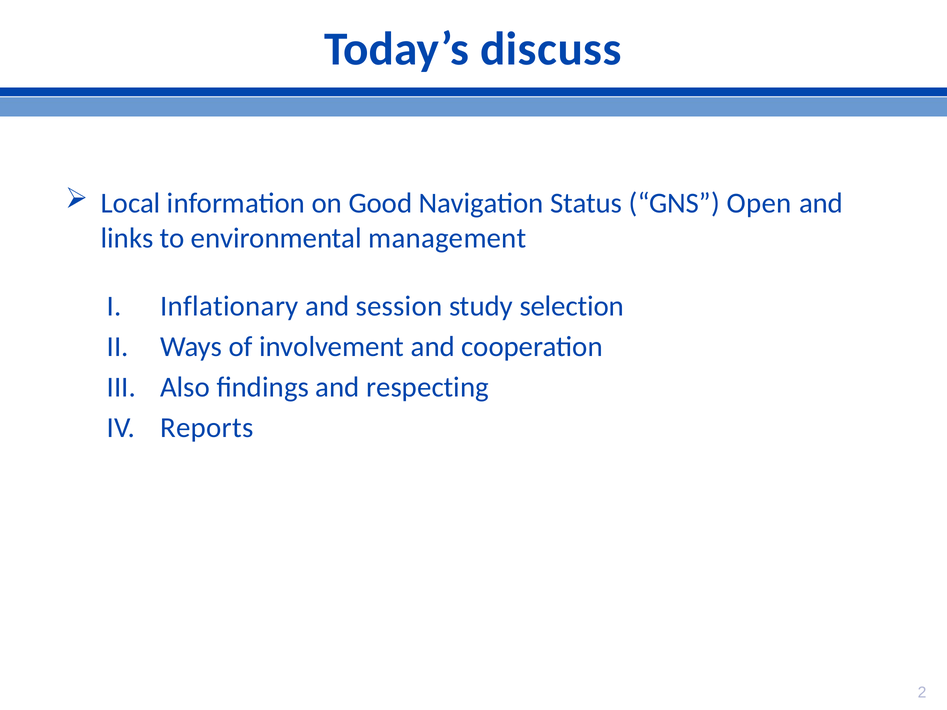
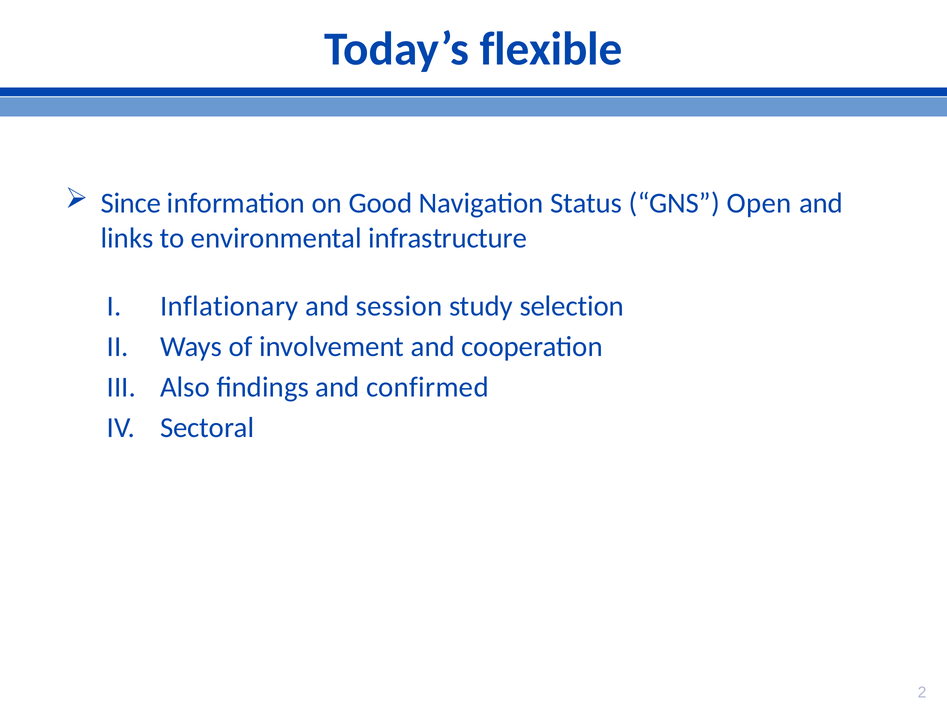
discuss: discuss -> flexible (551, 49)
Local: Local -> Since (131, 203)
management: management -> infrastructure (448, 238)
respecting: respecting -> confirmed (427, 387)
Reports: Reports -> Sectoral (207, 428)
